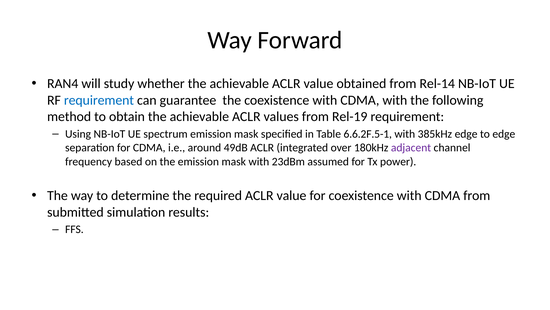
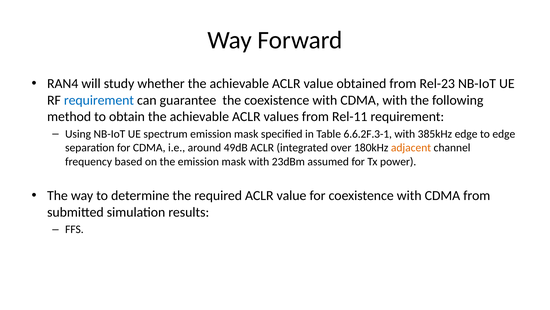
Rel-14: Rel-14 -> Rel-23 (437, 83)
Rel-19: Rel-19 -> Rel-11 (350, 116)
6.6.2F.5-1: 6.6.2F.5-1 -> 6.6.2F.3-1 (368, 134)
adjacent colour: purple -> orange (411, 147)
